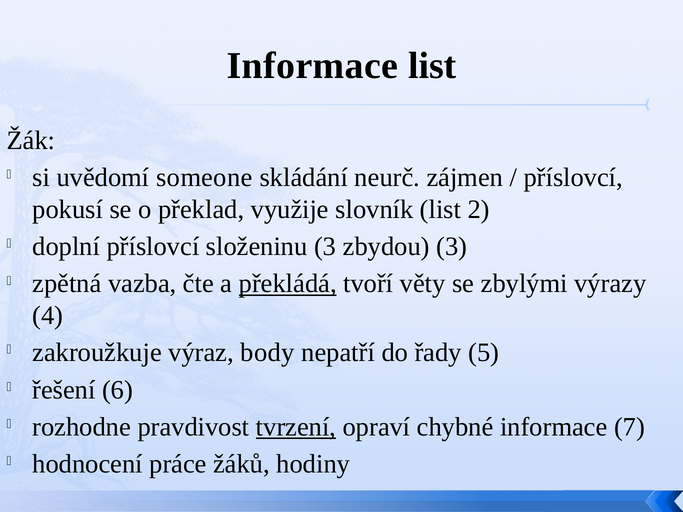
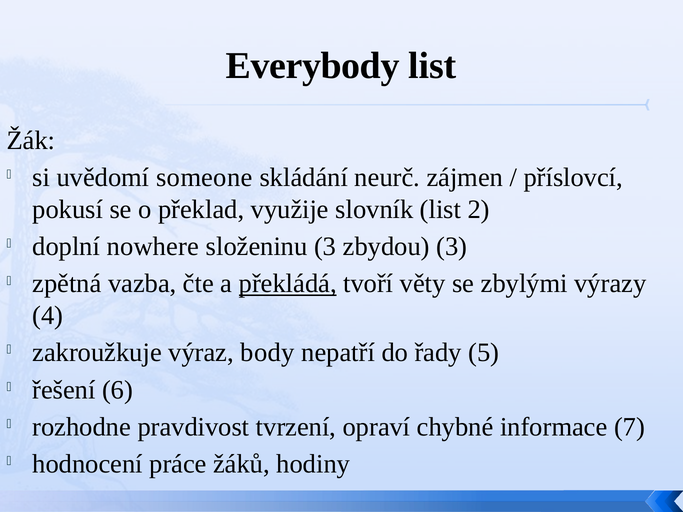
Informace: Informace -> Everybody (313, 66)
doplní příslovcí: příslovcí -> nowhere (153, 247)
tvrzení underline: present -> none (296, 427)
